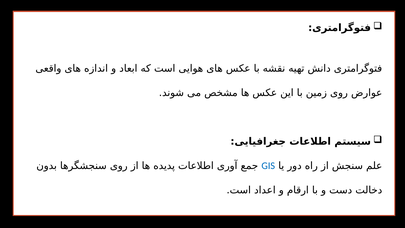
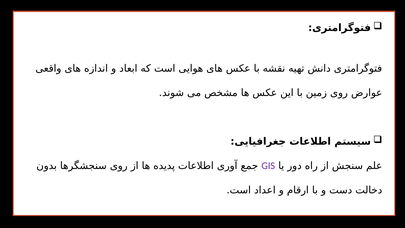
GIS colour: blue -> purple (268, 166)
